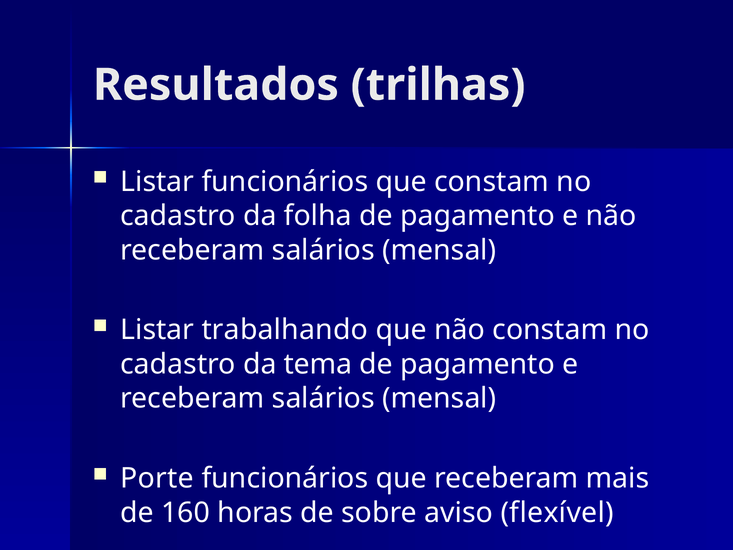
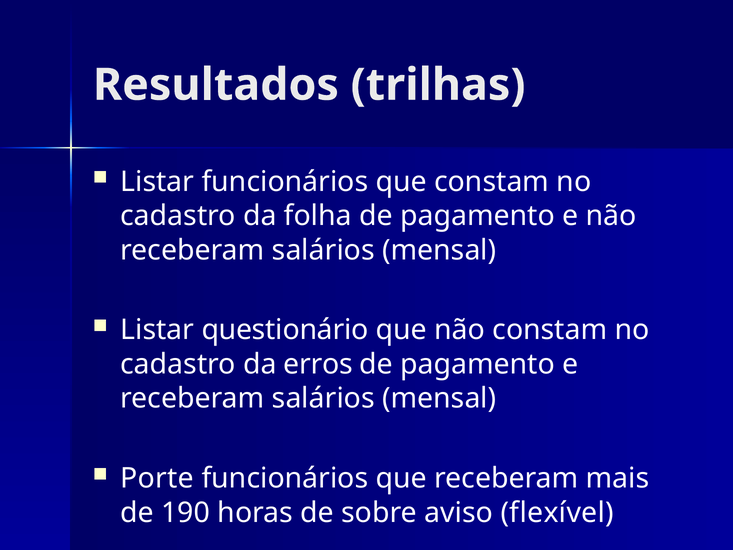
trabalhando: trabalhando -> questionário (285, 330)
tema: tema -> erros (318, 364)
160: 160 -> 190 (186, 512)
